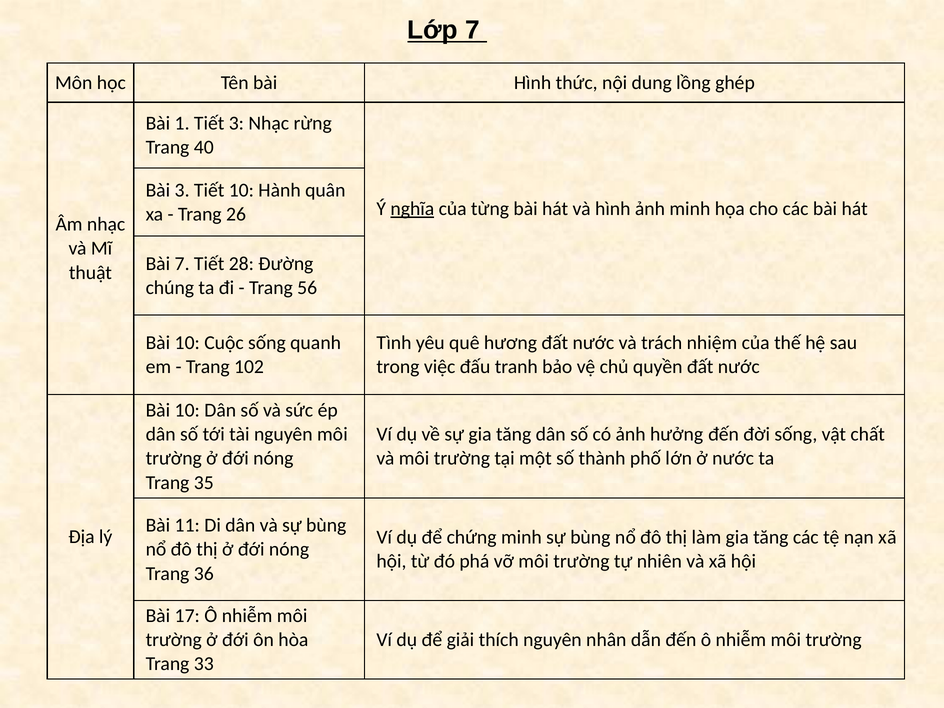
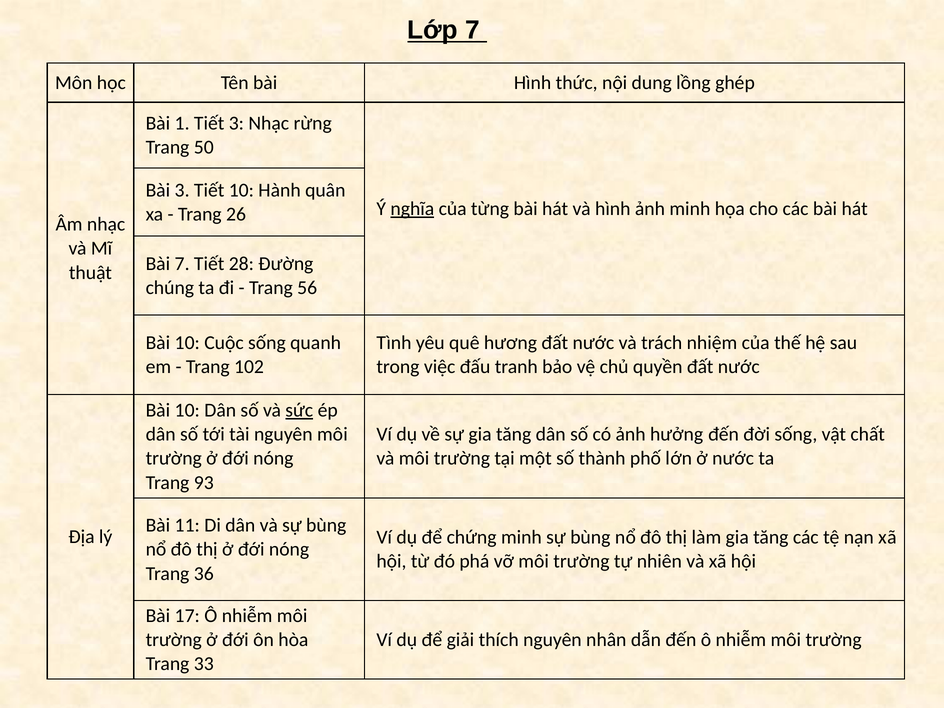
40: 40 -> 50 (204, 147)
sức underline: none -> present (299, 410)
35: 35 -> 93 (204, 483)
